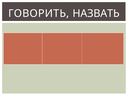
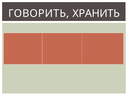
НАЗВАТЬ: НАЗВАТЬ -> ХРАНИТЬ (96, 13)
